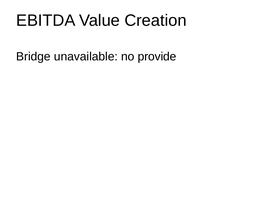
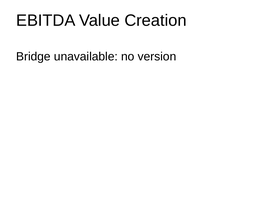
provide: provide -> version (157, 56)
